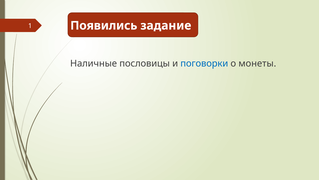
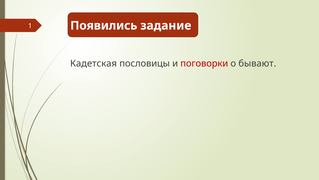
Наличные: Наличные -> Кадетская (94, 63)
поговорки colour: blue -> red (204, 63)
монеты: монеты -> бывают (257, 63)
